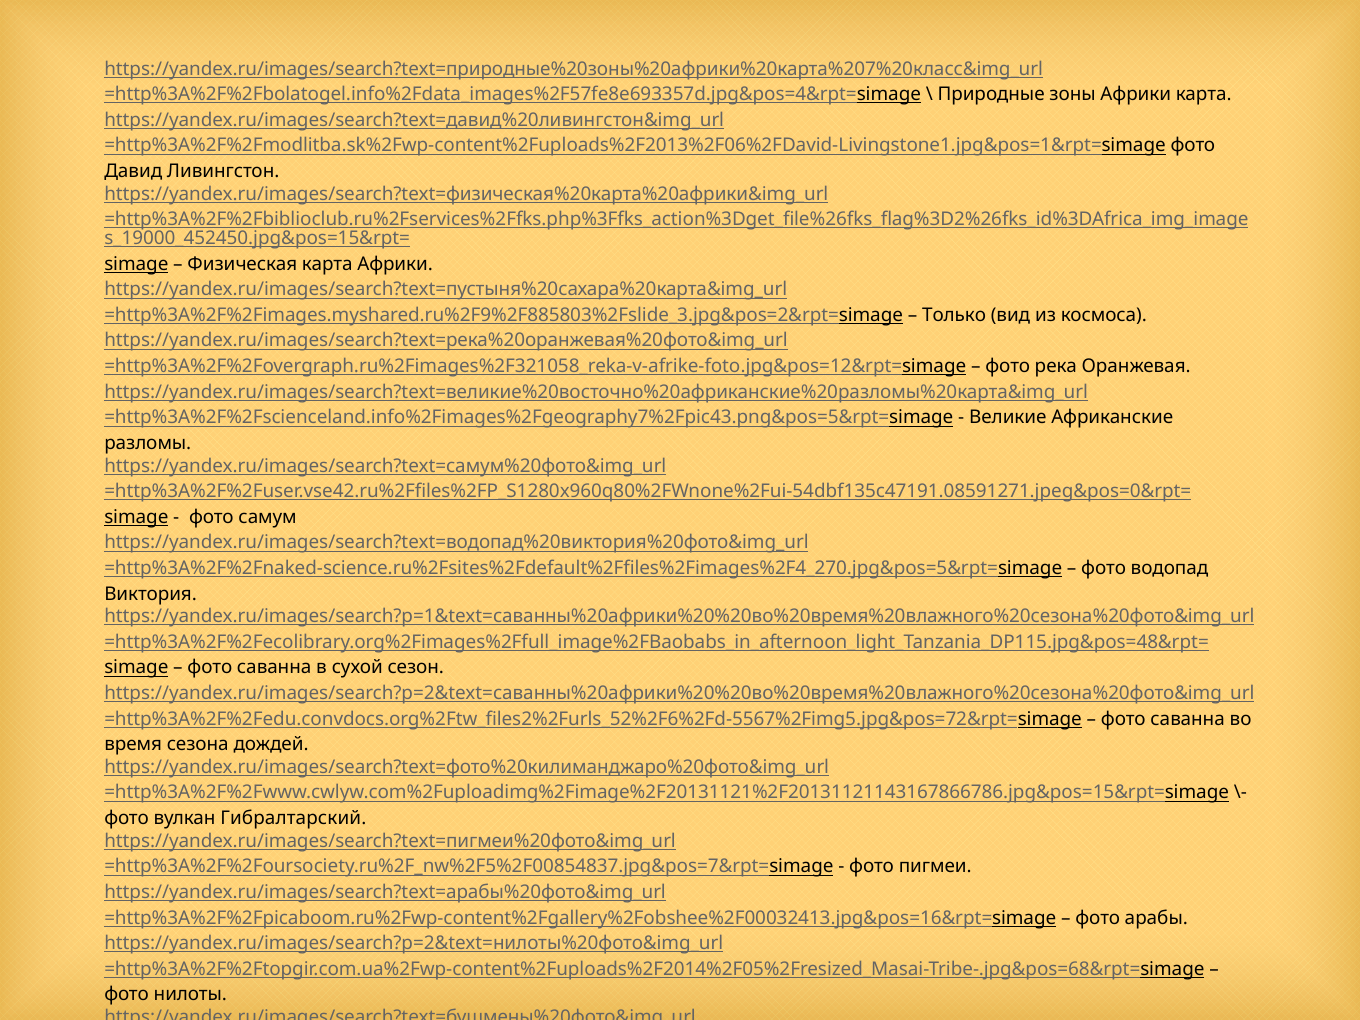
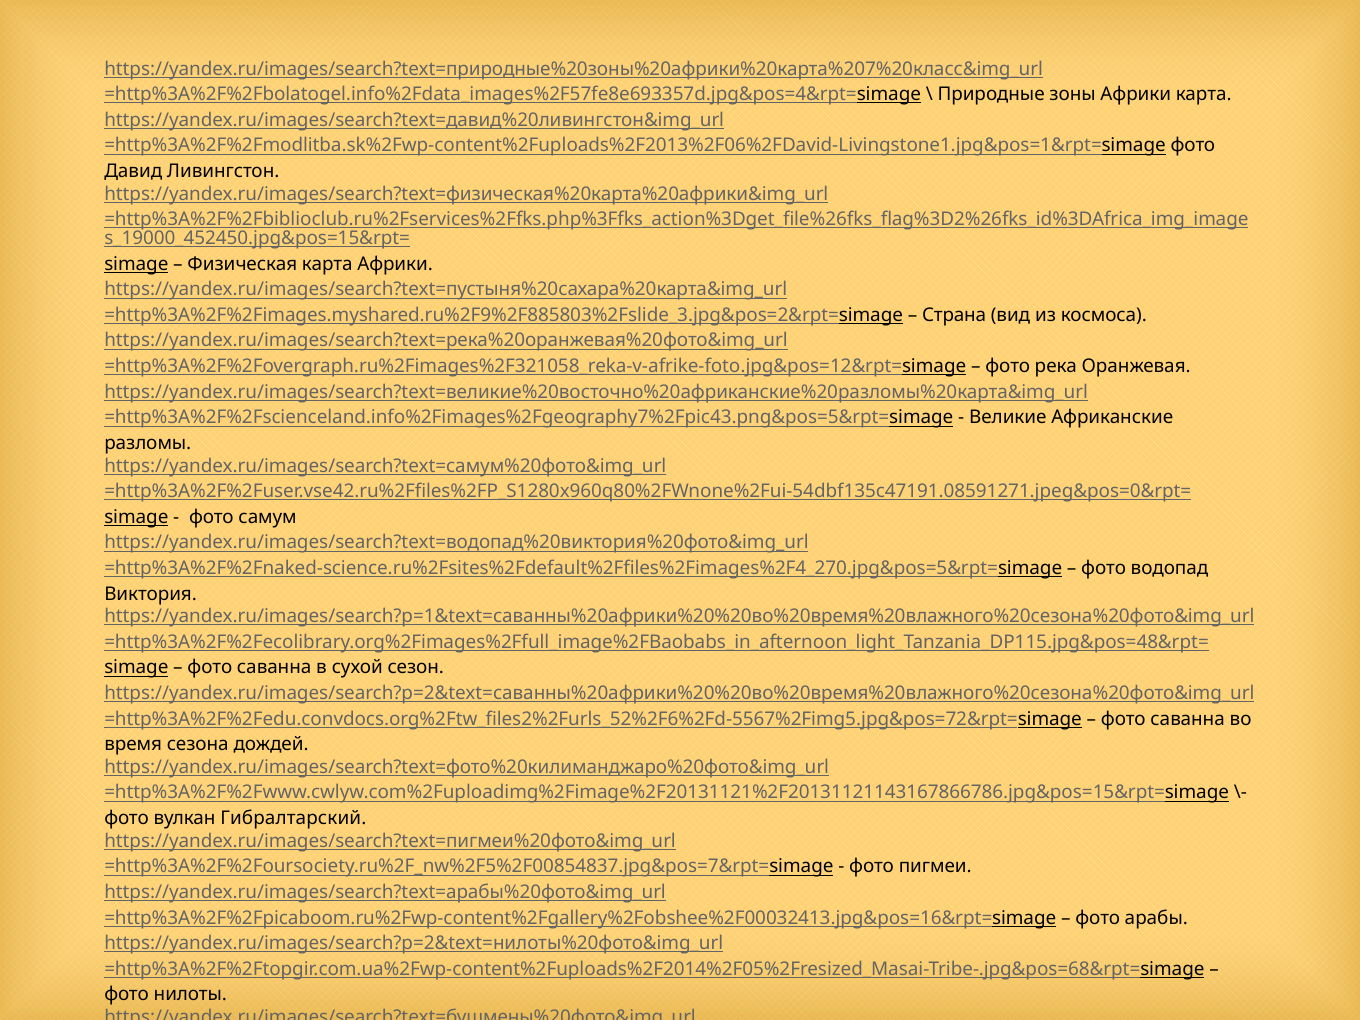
Только: Только -> Страна (954, 315)
